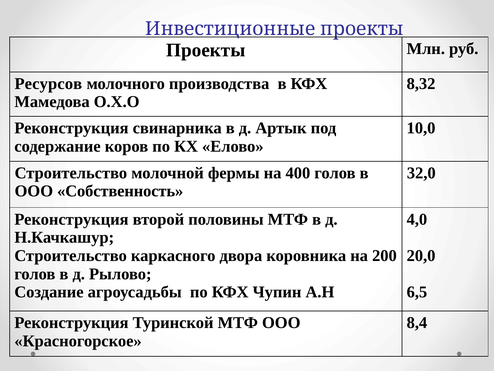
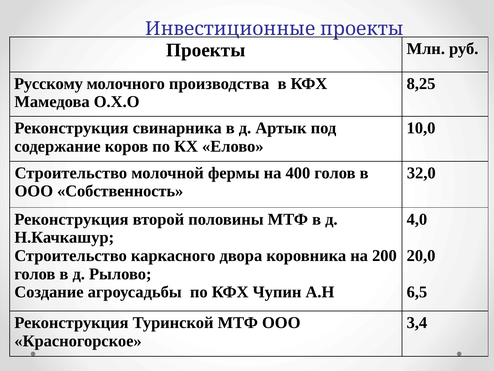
Ресурсов: Ресурсов -> Русскому (48, 84)
8,32: 8,32 -> 8,25 (421, 84)
8,4: 8,4 -> 3,4 (417, 322)
